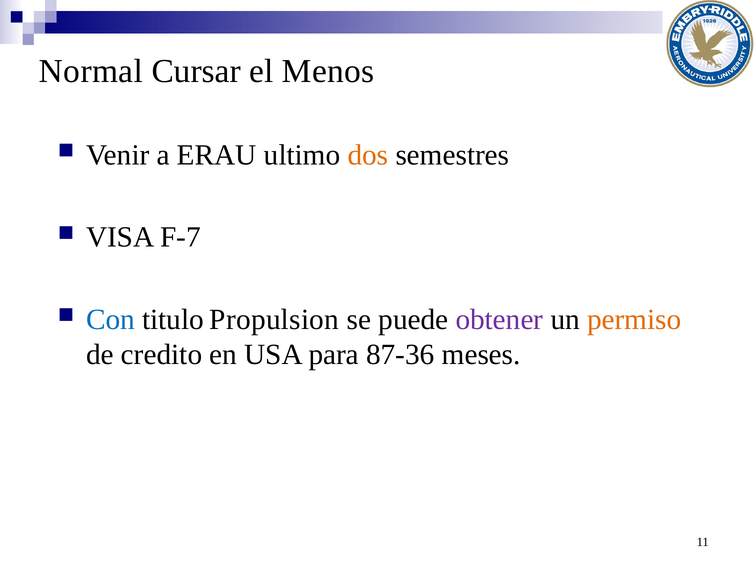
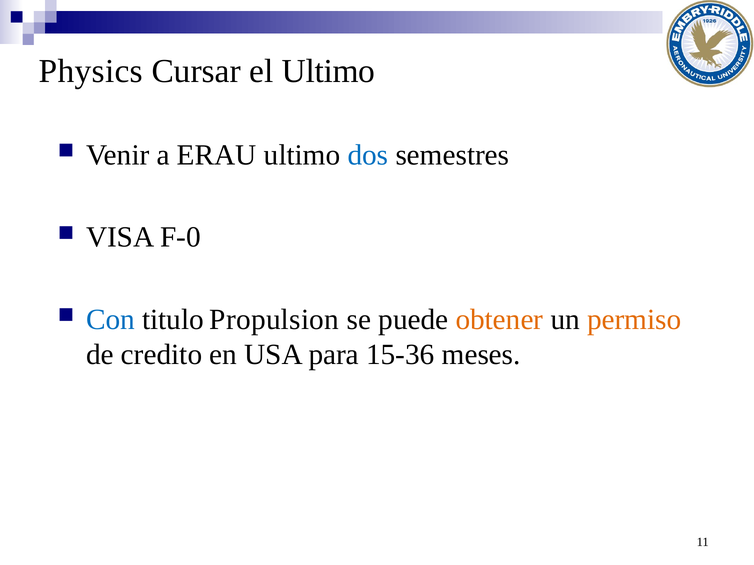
Normal: Normal -> Physics (91, 71)
el Menos: Menos -> Ultimo (329, 71)
dos colour: orange -> blue (368, 155)
F-7: F-7 -> F-0 (180, 238)
obtener colour: purple -> orange (499, 320)
87-36: 87-36 -> 15-36 (400, 355)
